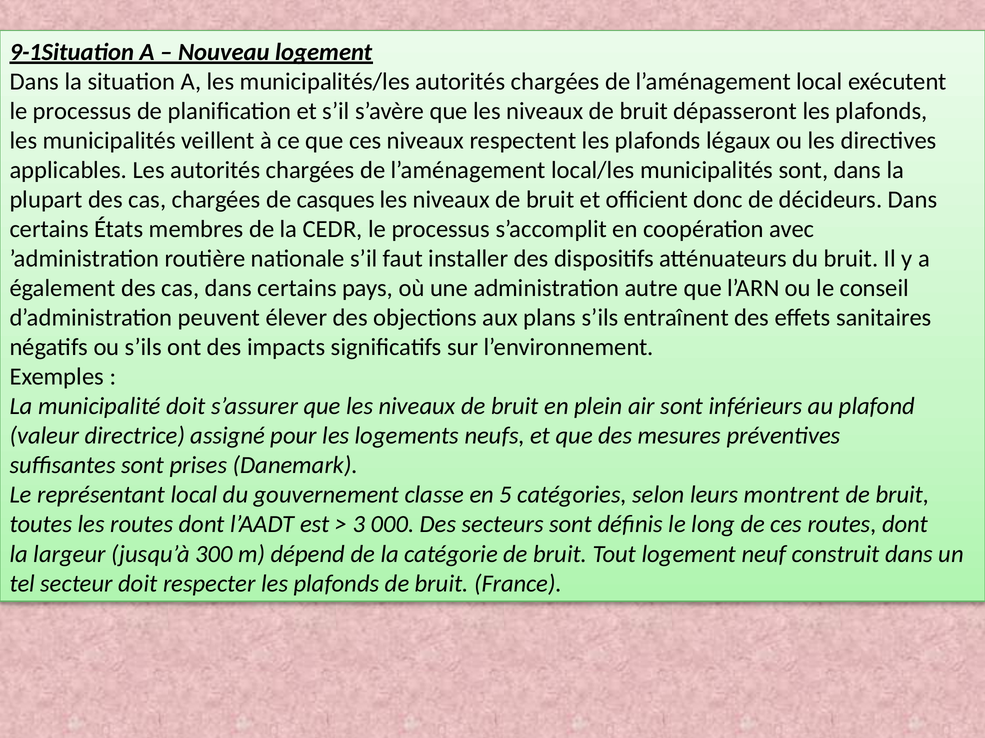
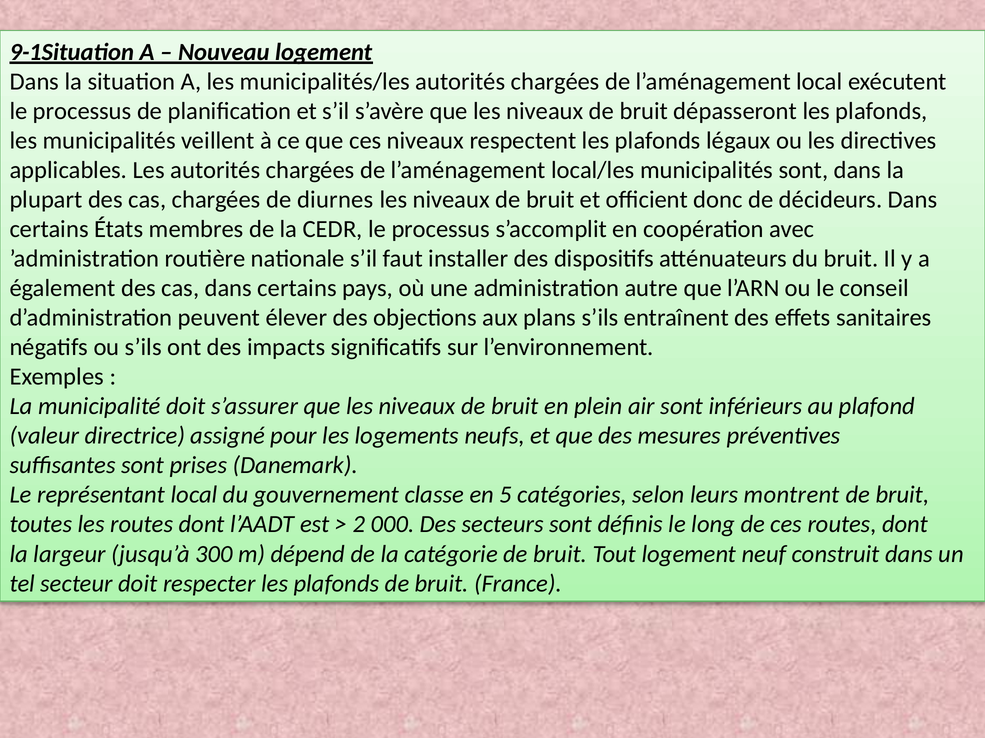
casques: casques -> diurnes (335, 200)
3: 3 -> 2 (359, 525)
